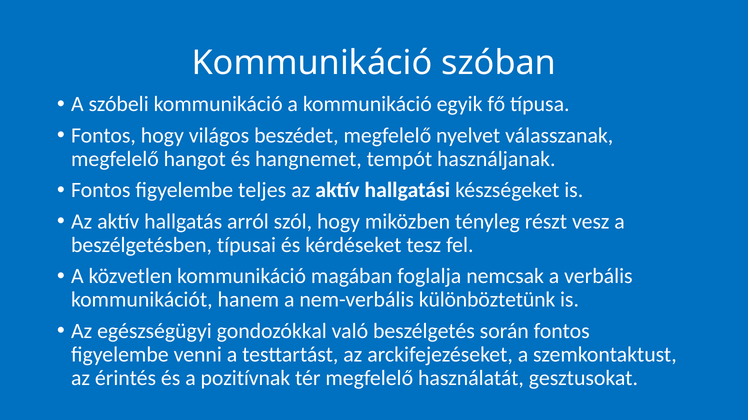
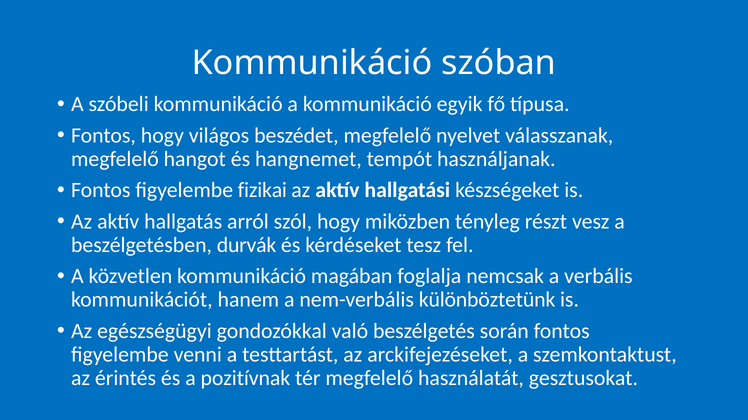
teljes: teljes -> fizikai (262, 191)
típusai: típusai -> durvák (247, 245)
